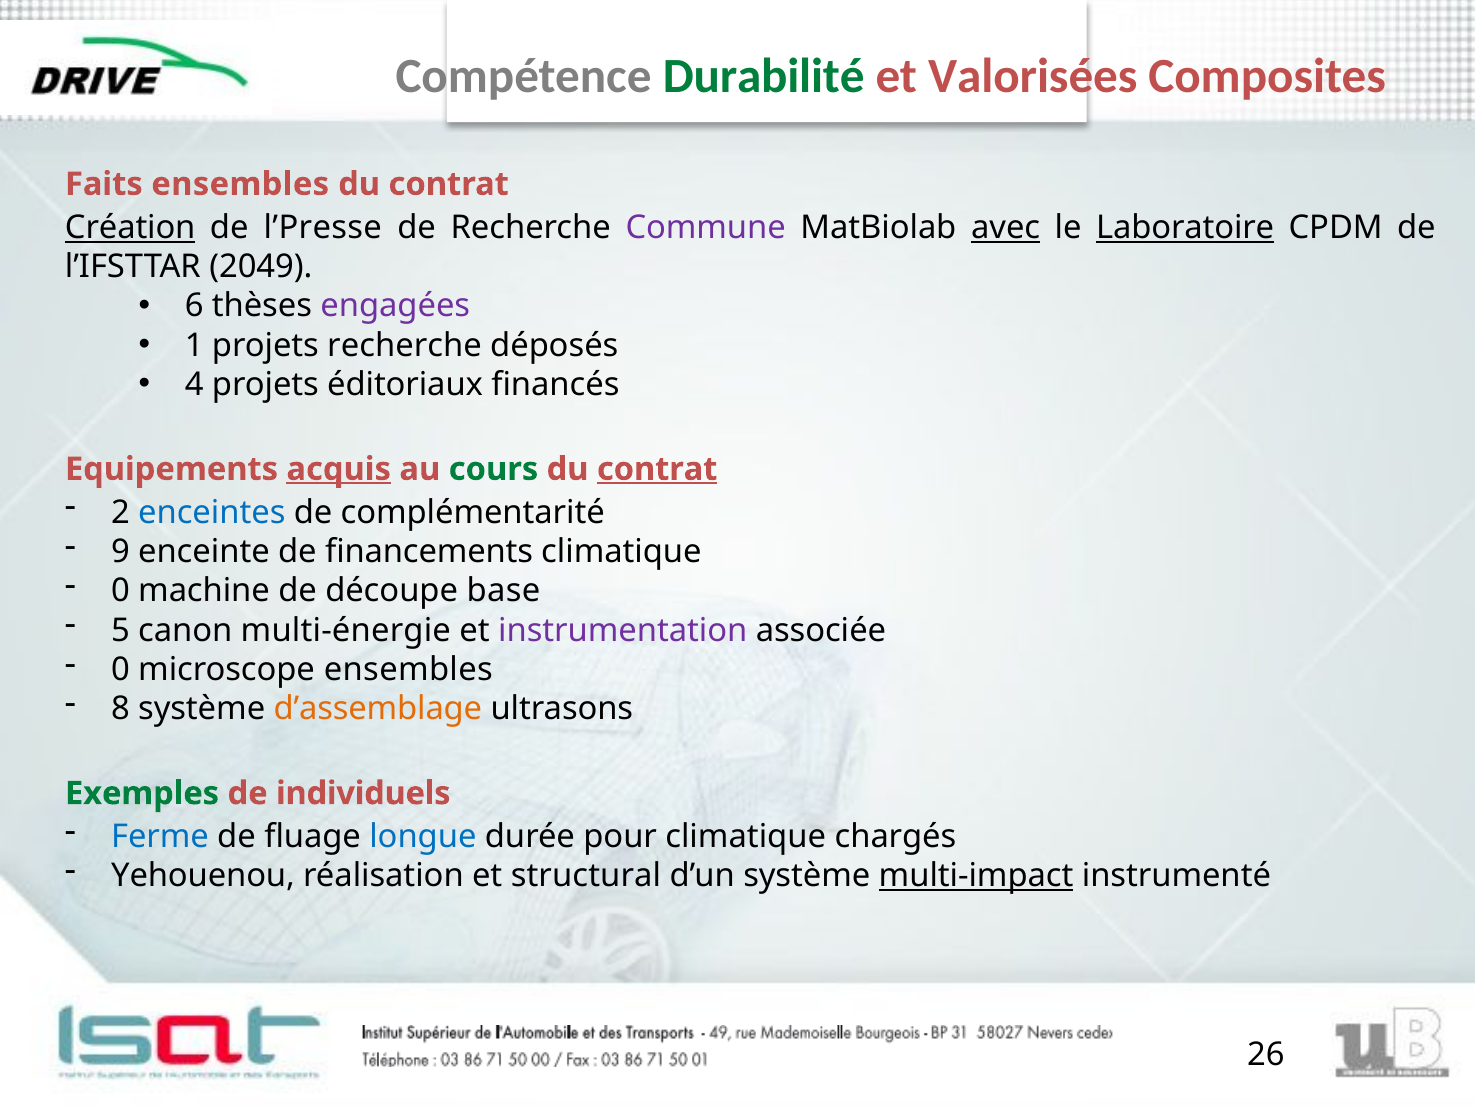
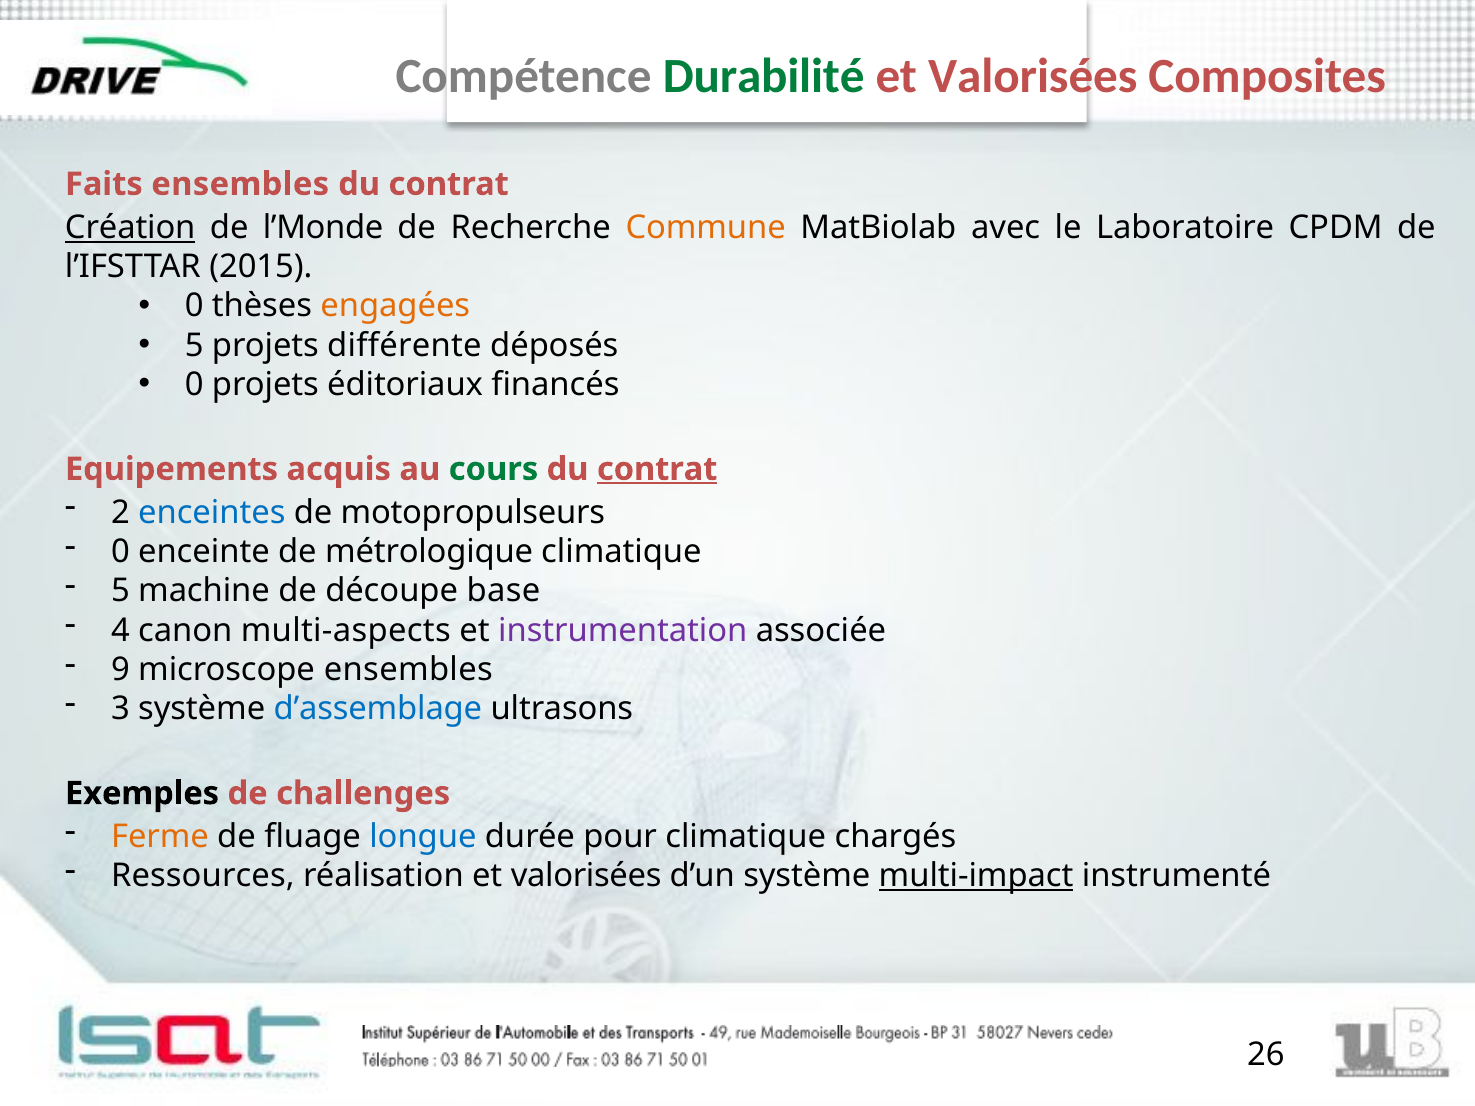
l’Presse: l’Presse -> l’Monde (323, 228)
Commune colour: purple -> orange (706, 228)
avec underline: present -> none (1006, 228)
Laboratoire underline: present -> none (1185, 228)
2049: 2049 -> 2015 (261, 267)
6: 6 -> 0 (194, 306)
engagées colour: purple -> orange (395, 306)
1: 1 -> 5 (194, 346)
projets recherche: recherche -> différente (404, 346)
4: 4 -> 0 (194, 385)
acquis underline: present -> none (339, 469)
complémentarité: complémentarité -> motopropulseurs (473, 513)
9: 9 -> 0 (120, 552)
financements: financements -> métrologique (429, 552)
0: 0 -> 5 (120, 591)
5: 5 -> 4 (120, 631)
multi-énergie: multi-énergie -> multi-aspects (346, 631)
0: 0 -> 9 (120, 670)
8: 8 -> 3 (120, 709)
d’assemblage colour: orange -> blue (378, 709)
Exemples colour: green -> black (142, 794)
individuels: individuels -> challenges (363, 794)
Ferme colour: blue -> orange (160, 837)
Yehouenou: Yehouenou -> Ressources (203, 876)
réalisation et structural: structural -> valorisées (586, 876)
